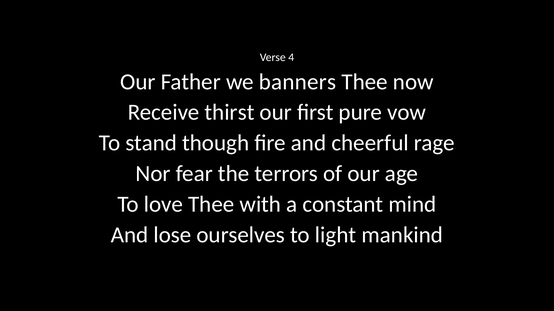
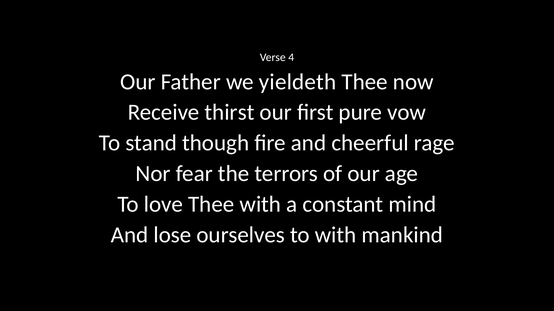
banners: banners -> yieldeth (298, 82)
to light: light -> with (336, 235)
